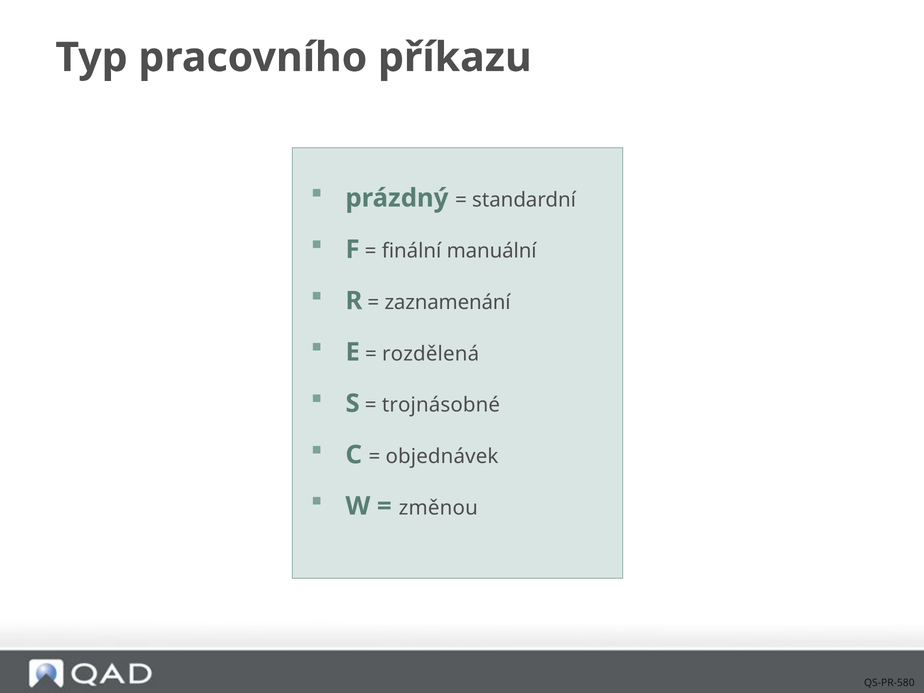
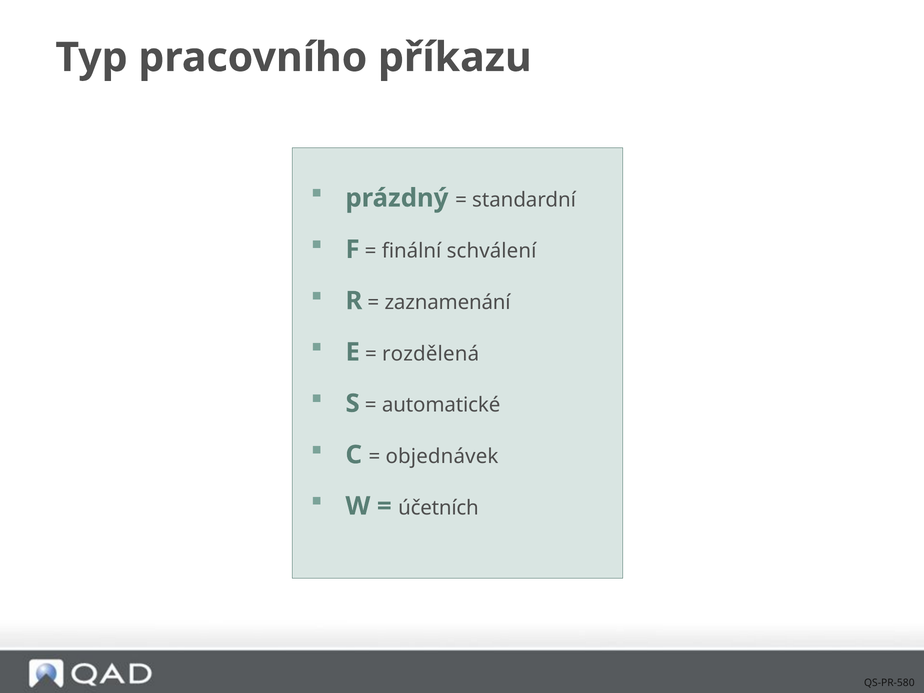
manuální: manuální -> schválení (492, 251)
trojnásobné: trojnásobné -> automatické (441, 405)
změnou: změnou -> účetních (439, 508)
